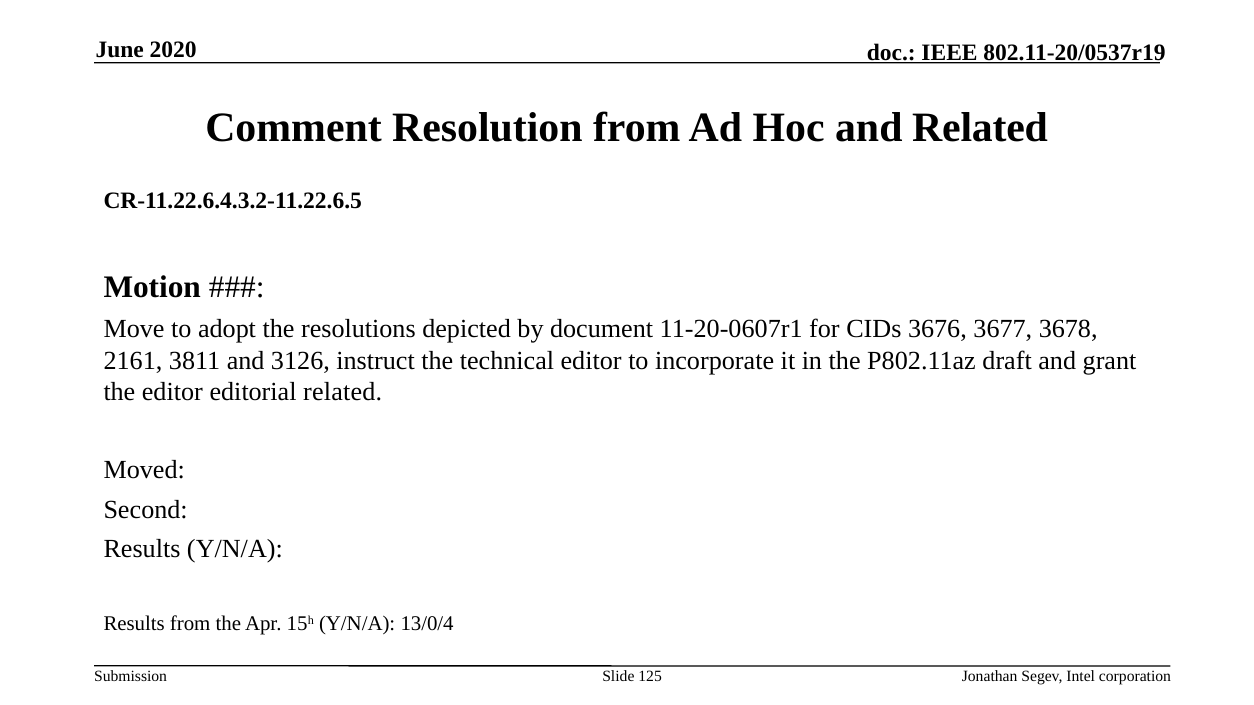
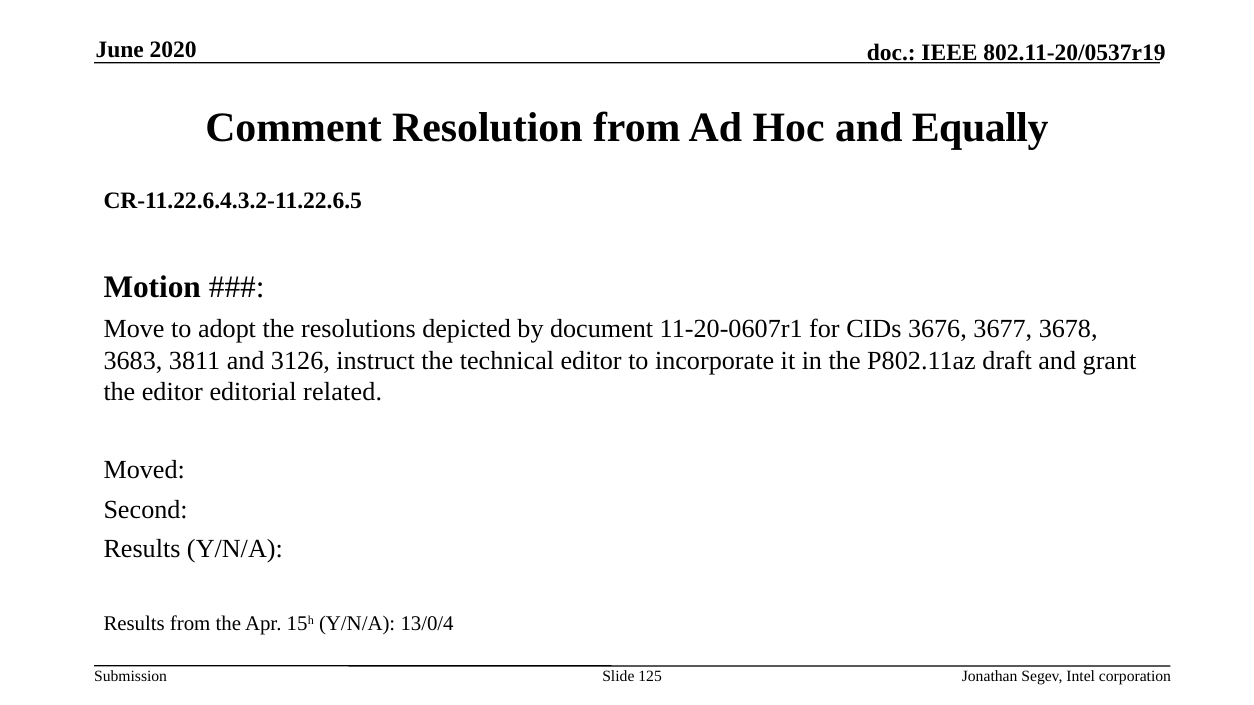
and Related: Related -> Equally (980, 128)
2161: 2161 -> 3683 (133, 361)
